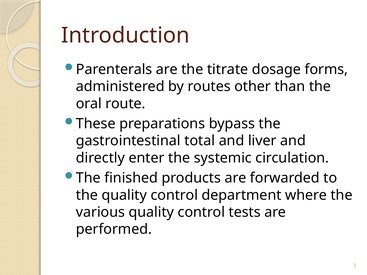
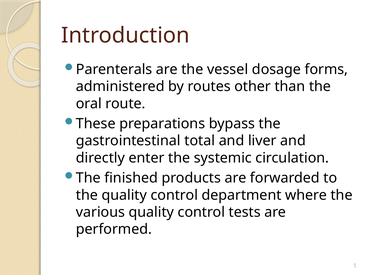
titrate: titrate -> vessel (228, 69)
